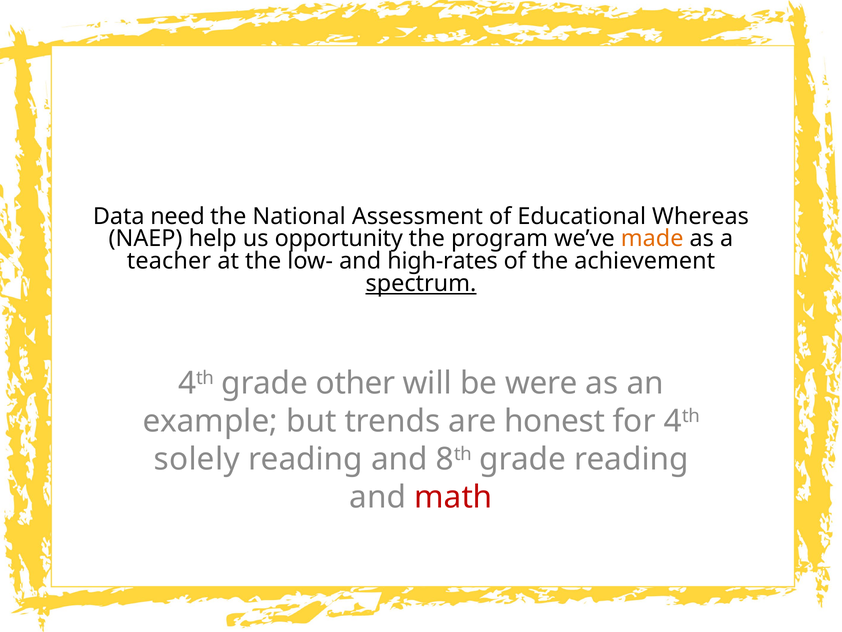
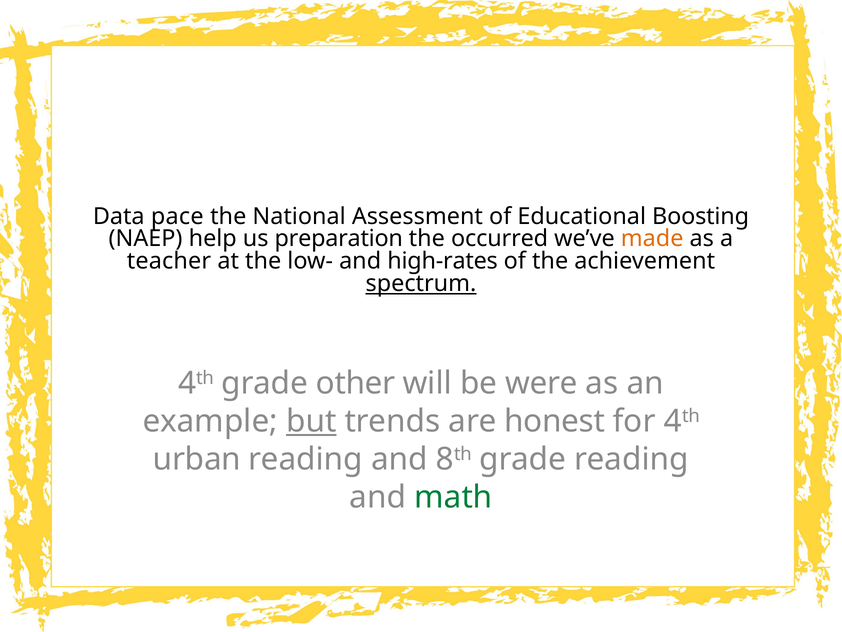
need: need -> pace (177, 216)
Whereas: Whereas -> Boosting (701, 216)
opportunity: opportunity -> preparation (339, 239)
program: program -> occurred (500, 239)
but underline: none -> present (311, 421)
solely: solely -> urban (197, 459)
math colour: red -> green (453, 497)
